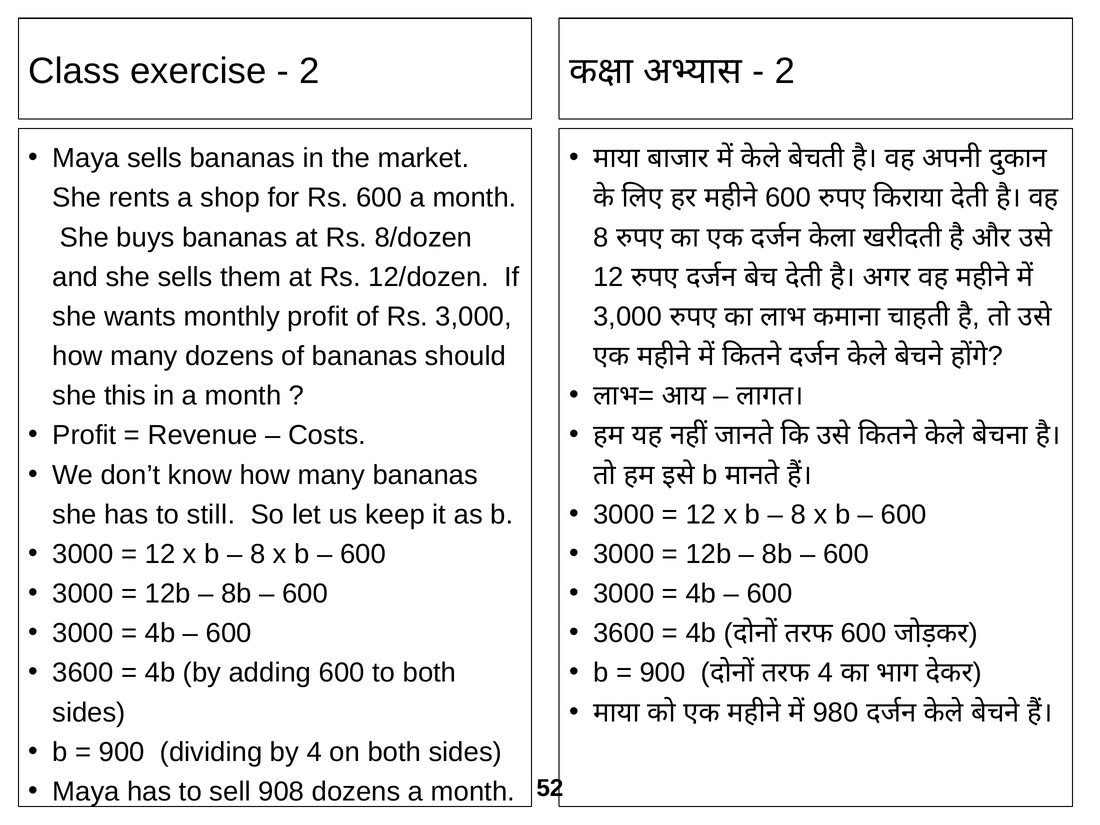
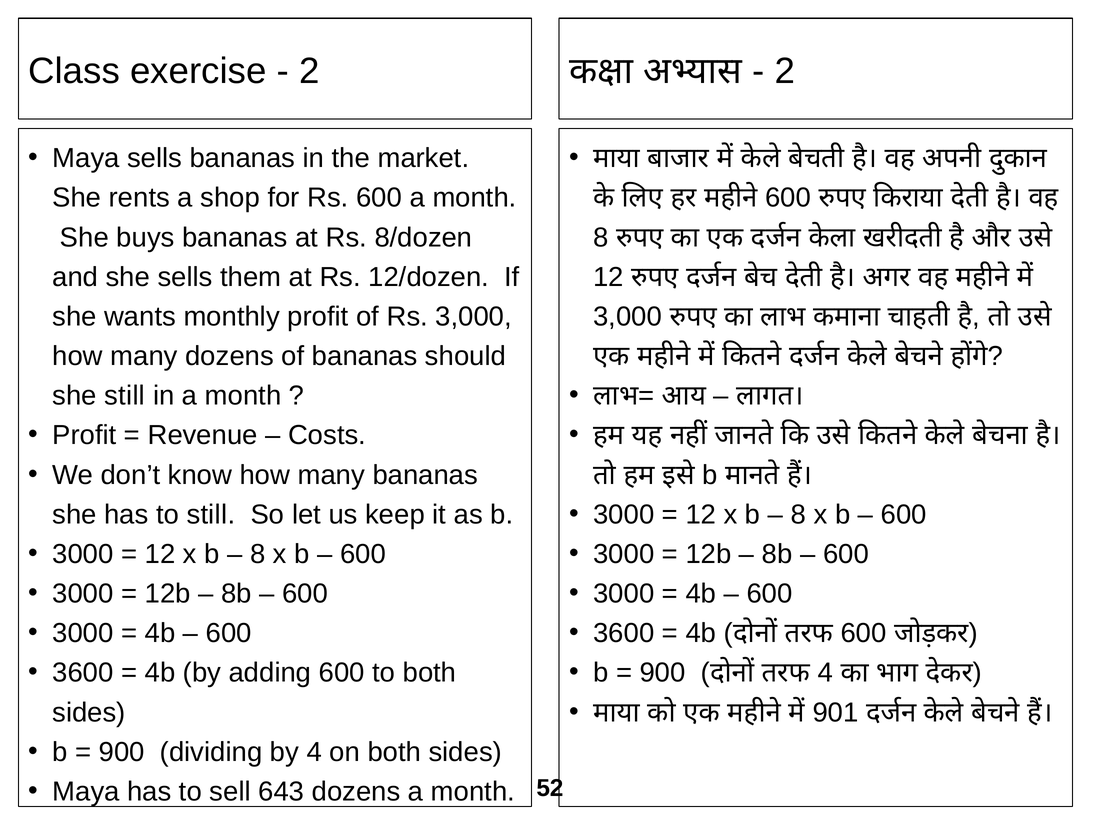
she this: this -> still (125, 396)
980: 980 -> 901 (836, 712)
908: 908 -> 643 (281, 792)
